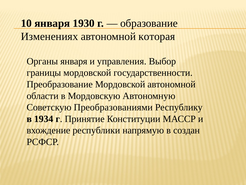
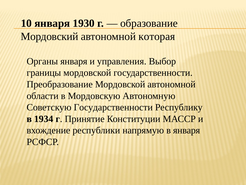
Изменениях: Изменениях -> Мордовский (50, 36)
Советскую Преобразованиями: Преобразованиями -> Государственности (113, 107)
в создан: создан -> января (187, 130)
